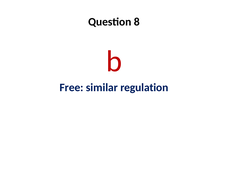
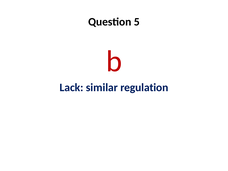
8: 8 -> 5 (137, 22)
Free: Free -> Lack (71, 87)
